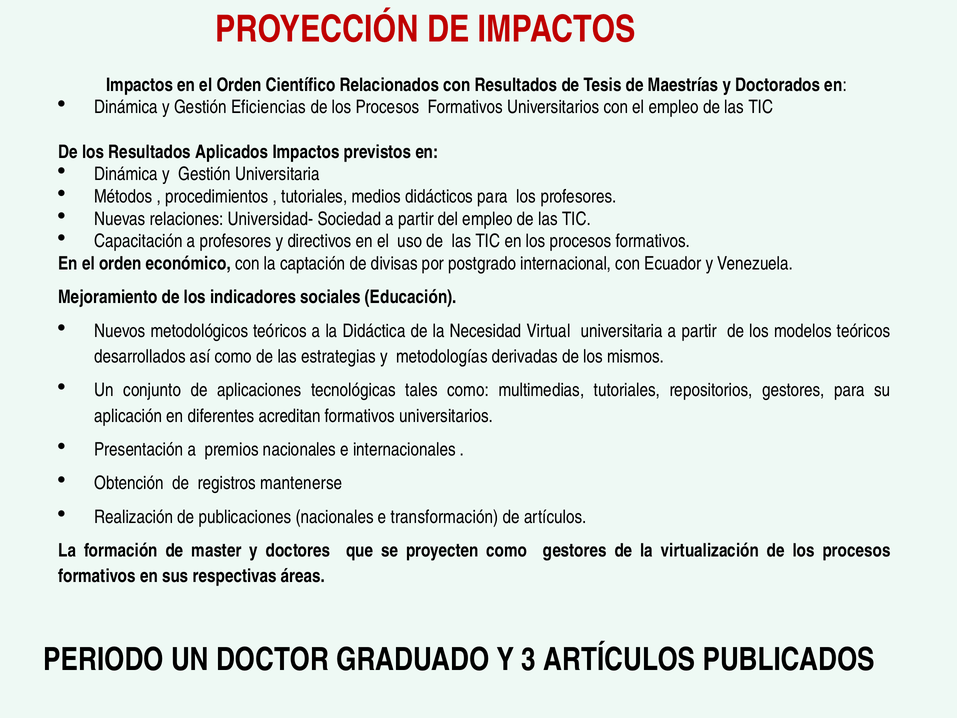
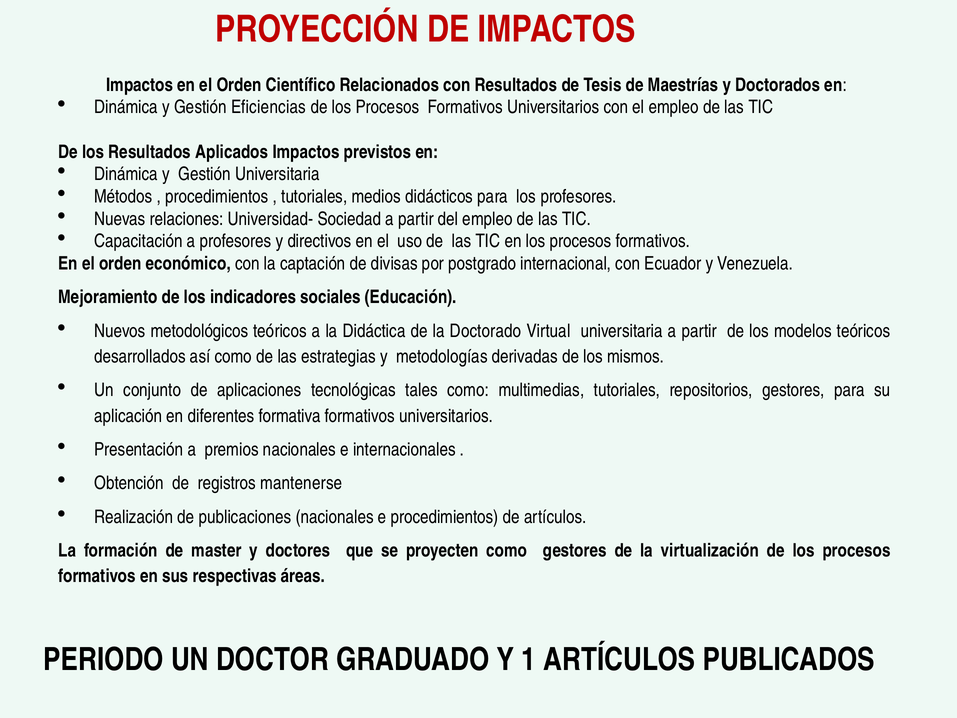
Necesidad: Necesidad -> Doctorado (486, 331)
acreditan: acreditan -> formativa (290, 416)
e transformación: transformación -> procedimientos (445, 517)
3: 3 -> 1 (529, 659)
